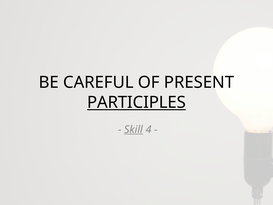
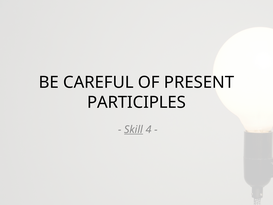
PARTICIPLES underline: present -> none (136, 102)
